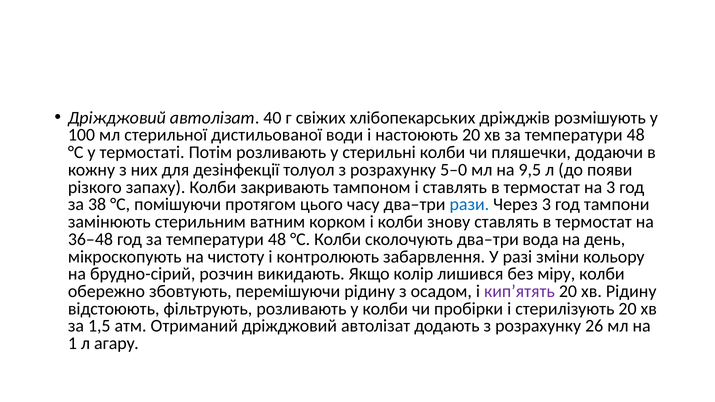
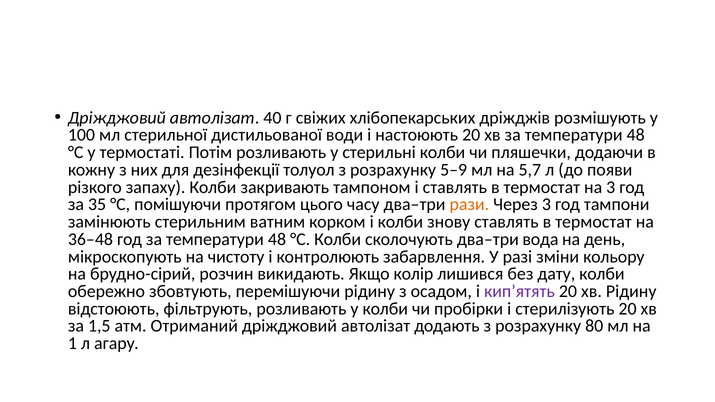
5–0: 5–0 -> 5–9 (454, 170)
9,5: 9,5 -> 5,7 (530, 170)
38: 38 -> 35 (97, 205)
рази colour: blue -> orange (469, 205)
міру: міру -> дату (556, 274)
26: 26 -> 80 (594, 326)
